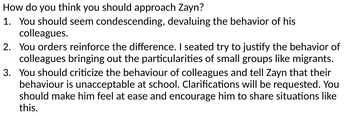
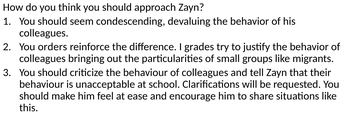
seated: seated -> grades (199, 47)
